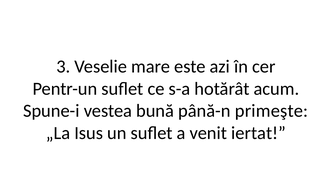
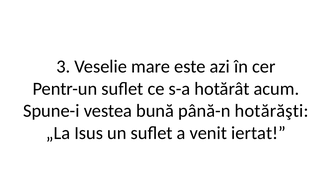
primeşte: primeşte -> hotărăşti (272, 111)
